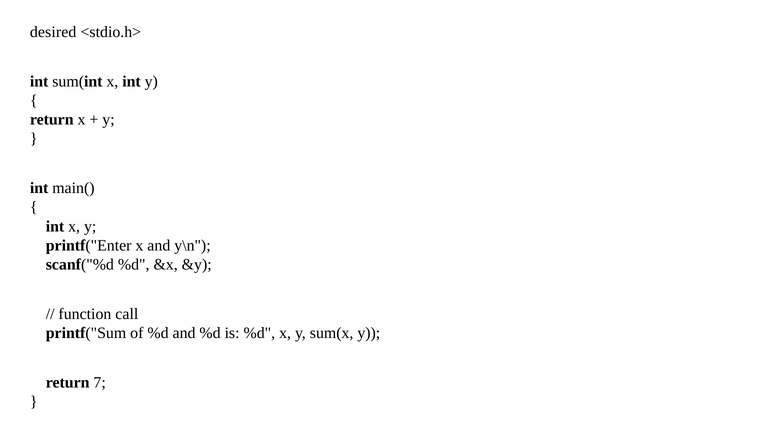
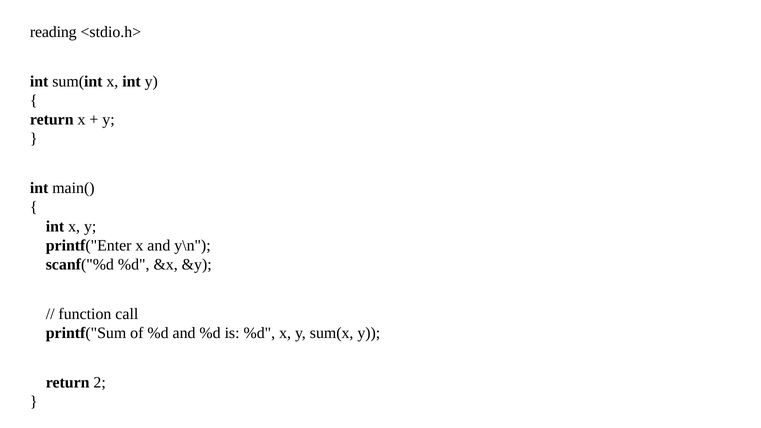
desired: desired -> reading (53, 32)
7: 7 -> 2 (100, 382)
